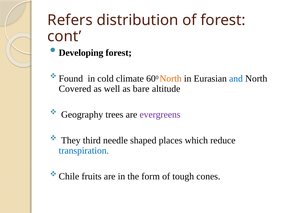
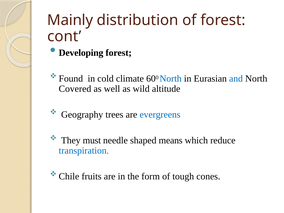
Refers: Refers -> Mainly (70, 20)
North colour: orange -> blue (171, 79)
bare: bare -> wild (141, 89)
evergreens colour: purple -> blue (160, 115)
third: third -> must (92, 140)
places: places -> means (171, 140)
